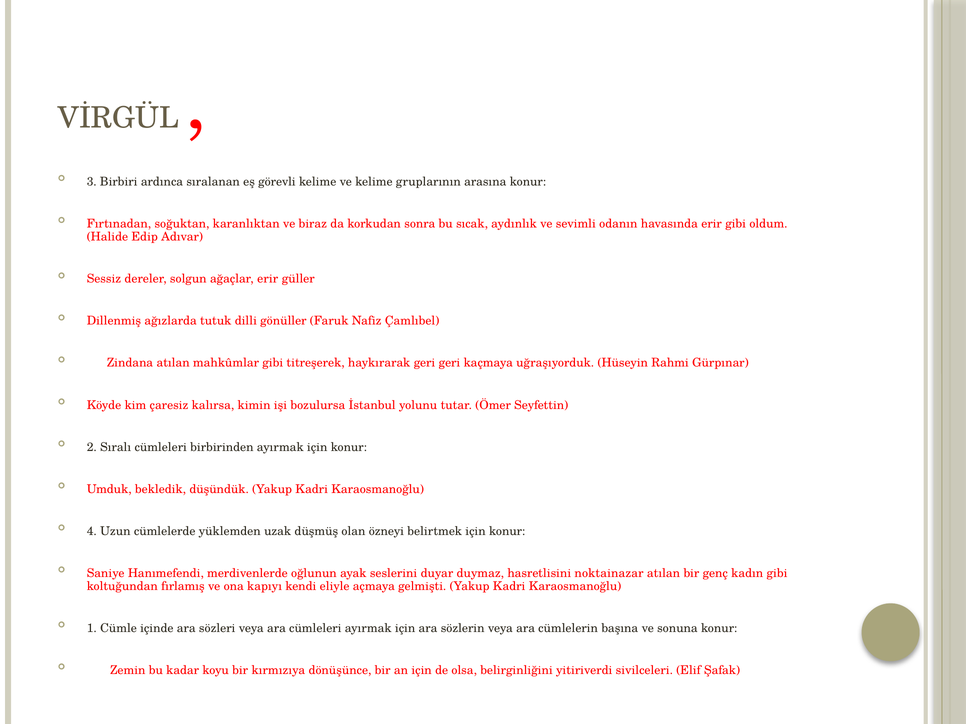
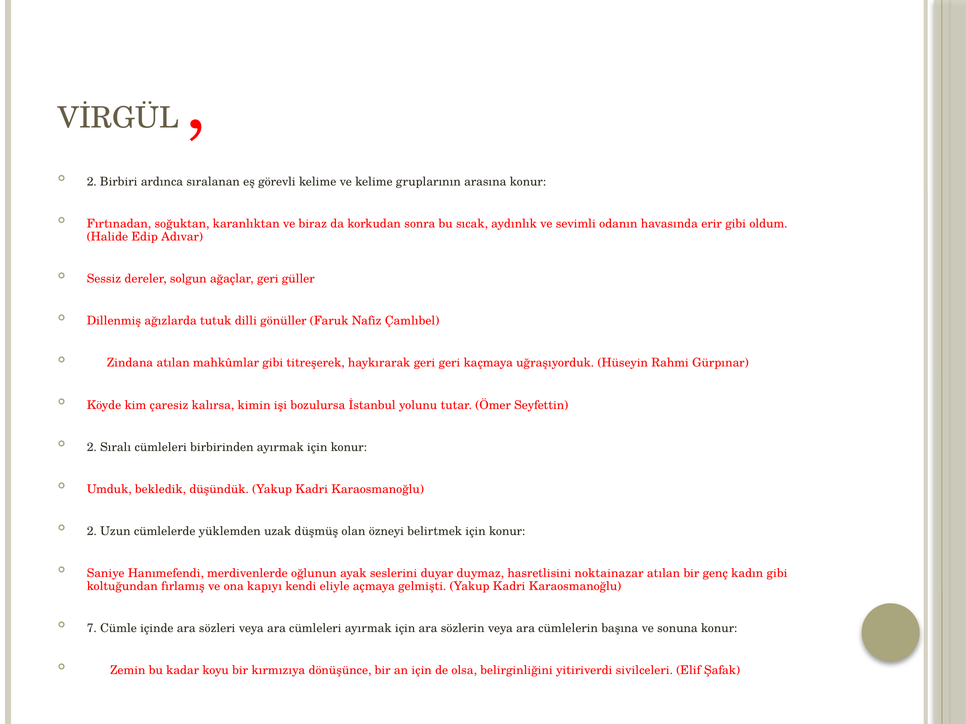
3: 3 -> 2 (92, 182)
ağaçlar erir: erir -> geri (268, 279)
4: 4 -> 2 (92, 531)
1: 1 -> 7 (92, 629)
